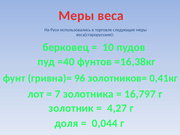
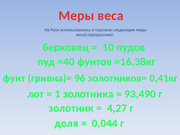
7: 7 -> 1 (58, 94)
16,797: 16,797 -> 93,490 (140, 94)
